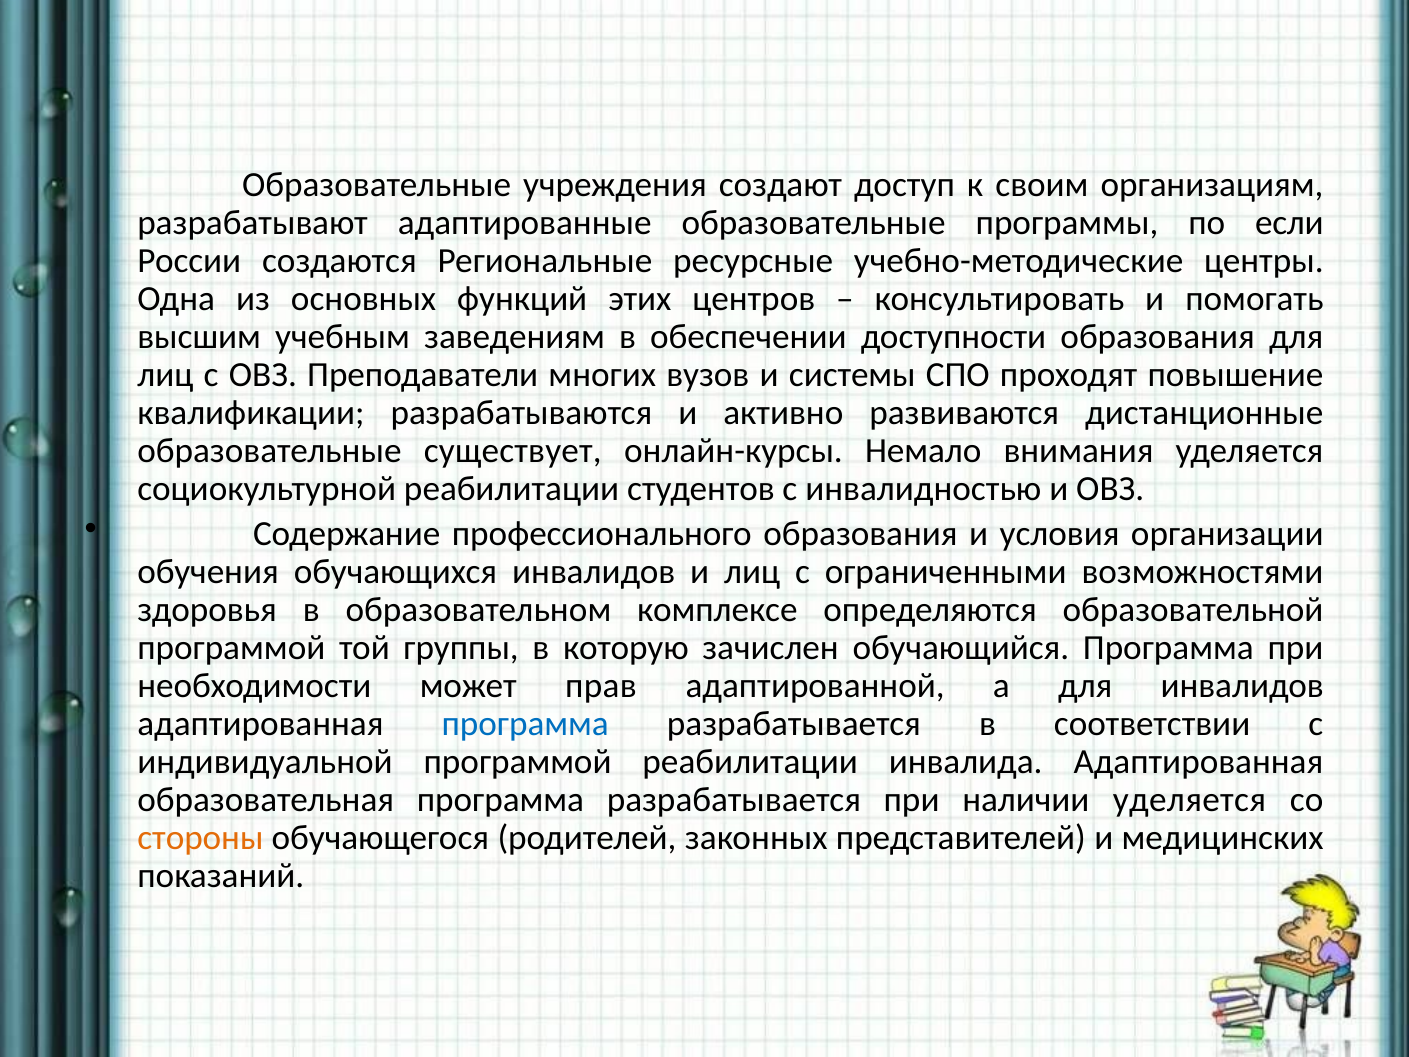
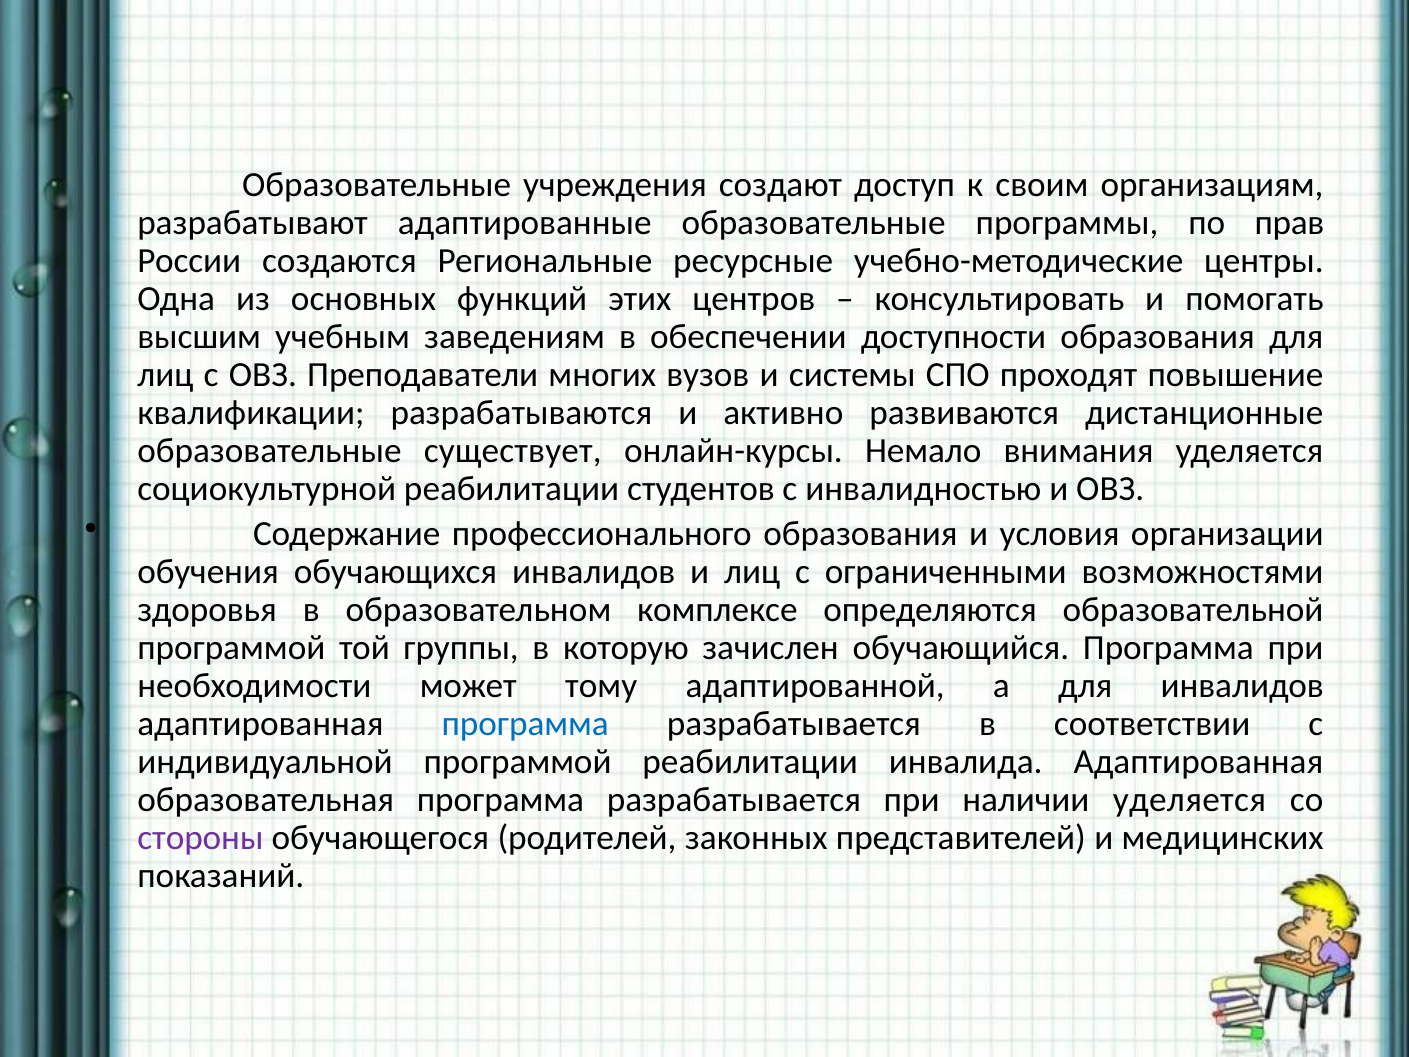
если: если -> прав (1289, 223)
прав: прав -> тому (601, 686)
стороны colour: orange -> purple (200, 838)
